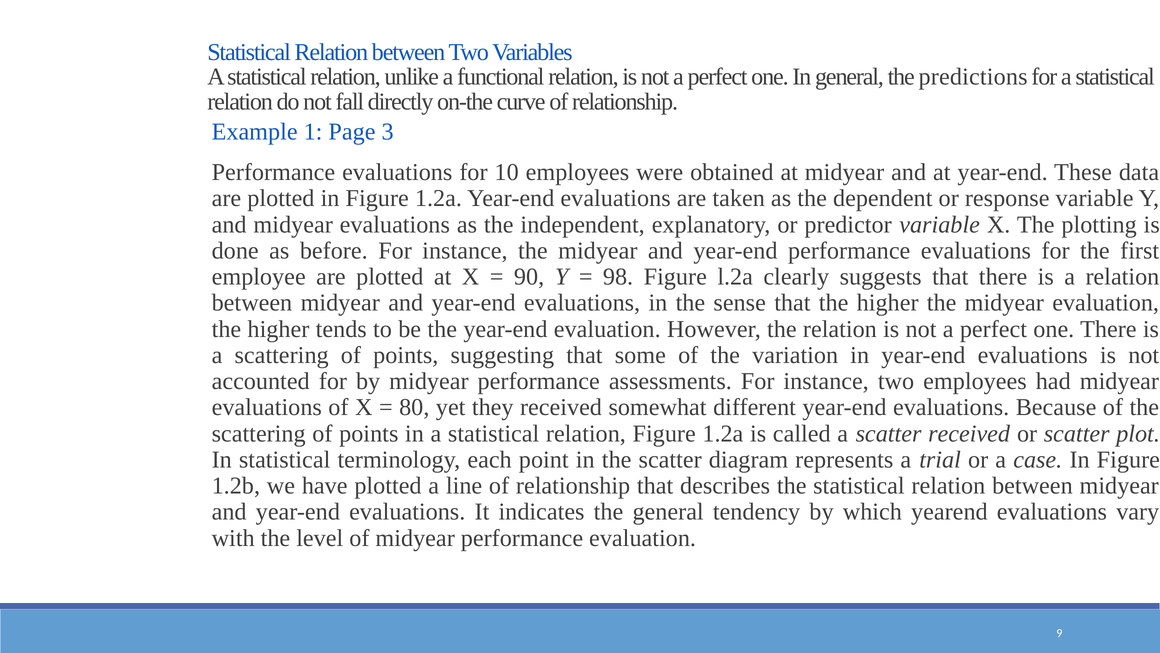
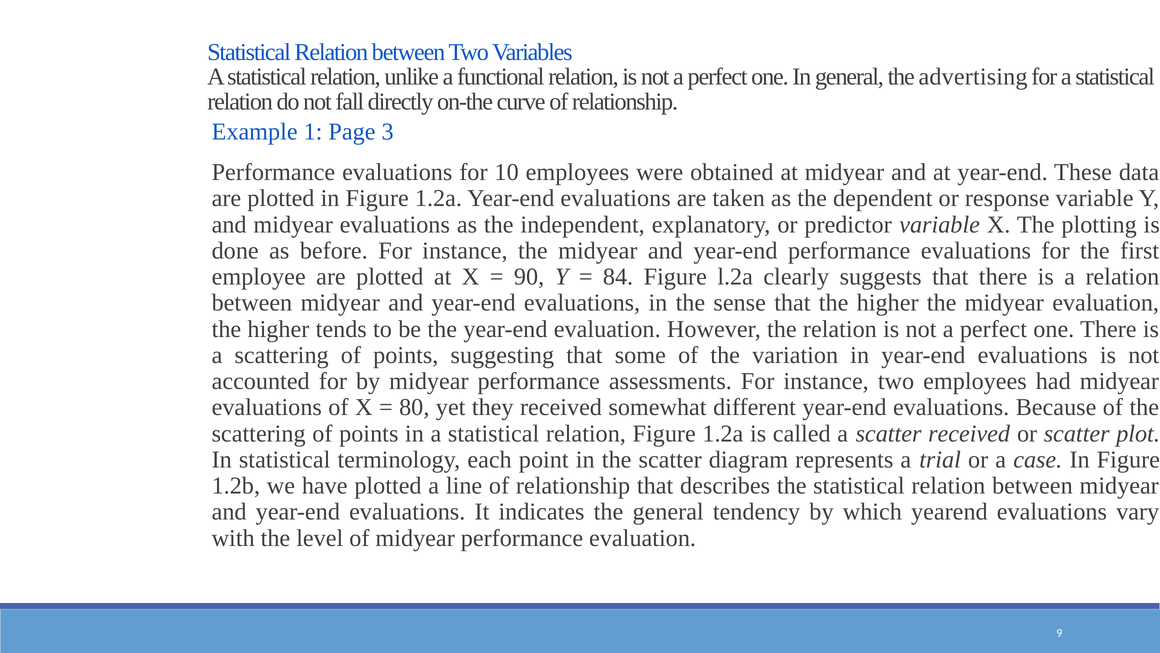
predictions: predictions -> advertising (973, 77)
98: 98 -> 84 (618, 277)
